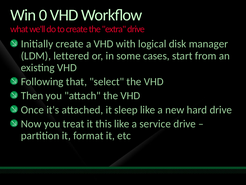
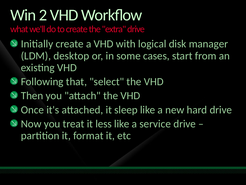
0: 0 -> 2 (43, 15)
lettered: lettered -> desktop (71, 56)
this: this -> less (104, 124)
